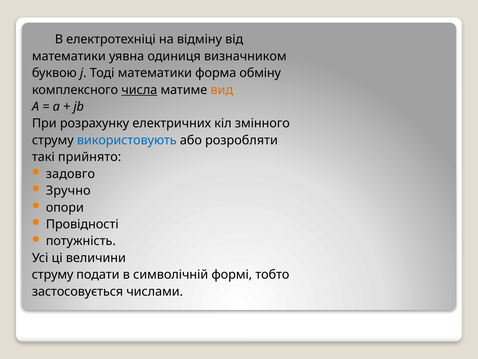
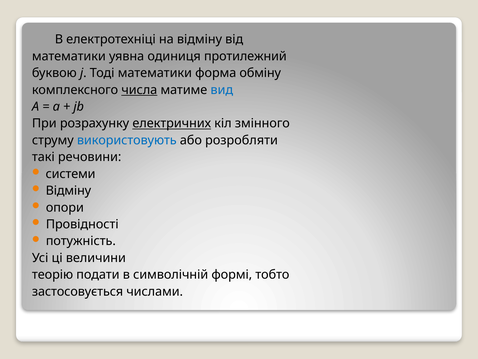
визначником: визначником -> протилежний (245, 56)
вид colour: orange -> blue (222, 90)
електричних underline: none -> present (172, 123)
прийнято: прийнято -> речовини (90, 157)
задовго: задовго -> системи (71, 174)
Зручно: Зручно -> Відміну (68, 190)
струму: струму -> теорію (53, 274)
